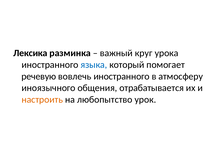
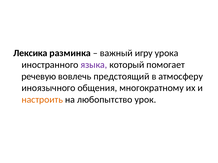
круг: круг -> игру (144, 53)
языка colour: blue -> purple (94, 65)
вовлечь иностранного: иностранного -> предстоящий (121, 77)
отрабатывается: отрабатывается -> многократному (152, 88)
